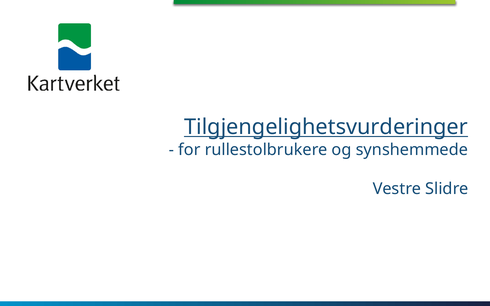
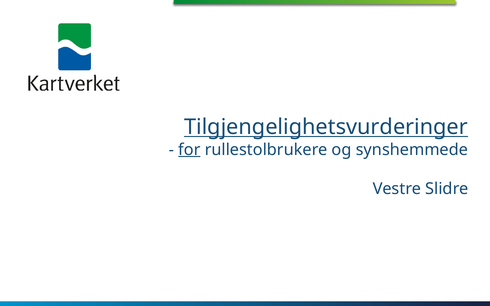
for underline: none -> present (189, 150)
